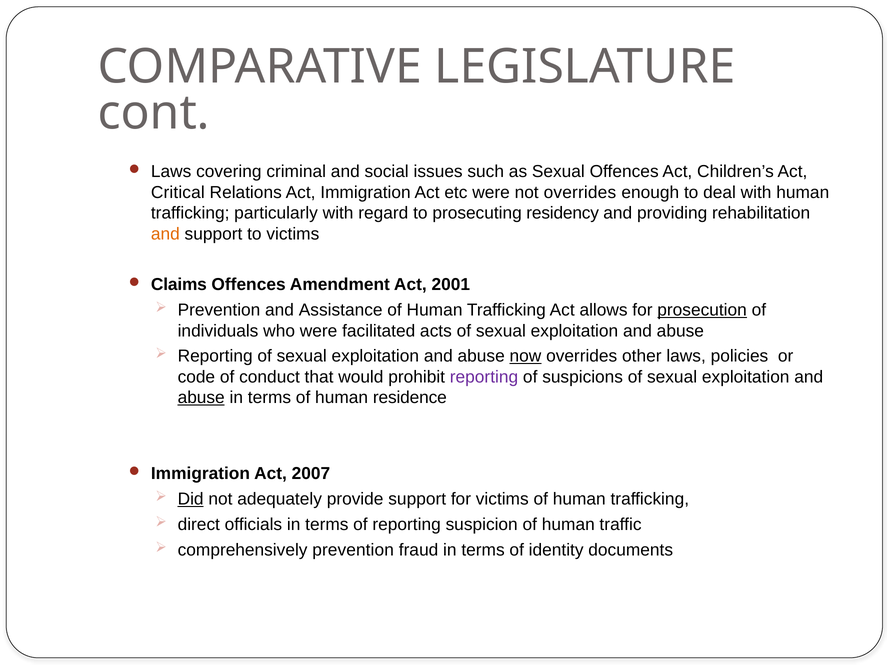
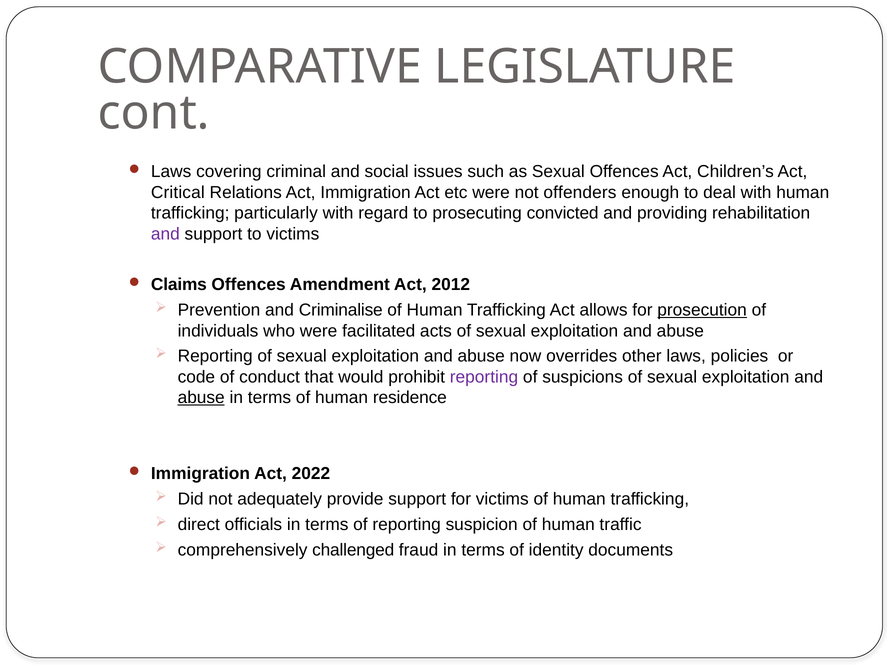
not overrides: overrides -> offenders (580, 192)
residency: residency -> convicted (563, 213)
and colour: orange -> purple (165, 234)
2001: 2001 -> 2012 (451, 285)
Assistance: Assistance -> Criminalise (341, 310)
now underline: present -> none (525, 356)
2007: 2007 -> 2022 (311, 474)
Did underline: present -> none (191, 499)
comprehensively prevention: prevention -> challenged (353, 550)
